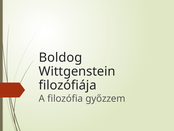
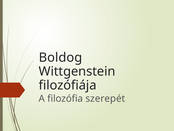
győzzem: győzzem -> szerepét (105, 98)
